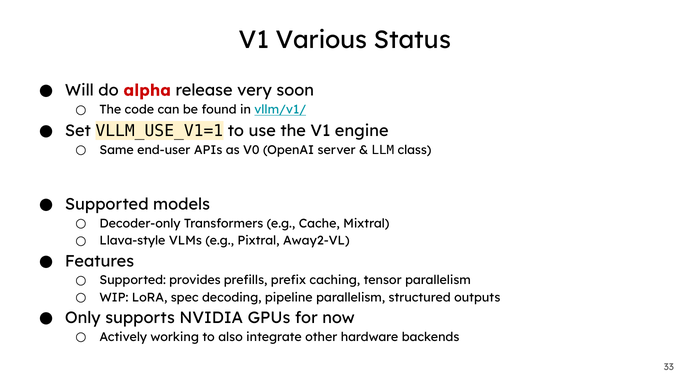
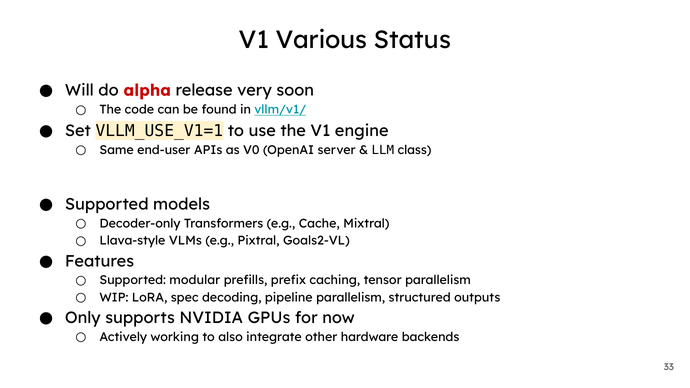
Away2-VL: Away2-VL -> Goals2-VL (316, 241)
provides: provides -> modular (195, 280)
